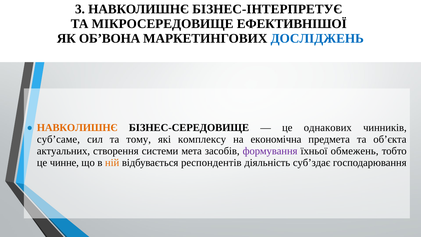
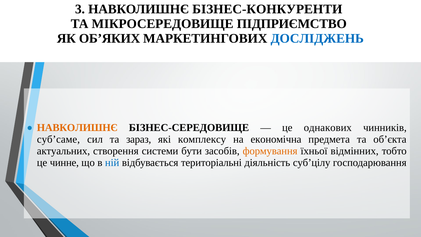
БІЗНЕС-ІНТЕРПРЕТУЄ: БІЗНЕС-ІНТЕРПРЕТУЄ -> БІЗНЕС-КОНКУРЕНТИ (267, 9)
ЕФЕКТИВНІШОЇ: ЕФЕКТИВНІШОЇ -> ПІДПРИЄМСТВО (292, 24)
ОБ’ВОНА: ОБ’ВОНА -> ОБ’ЯКИХ (110, 38)
тому: тому -> зараз (139, 139)
мета: мета -> бути (192, 151)
формування colour: purple -> orange (270, 151)
обмежень: обмежень -> відмінних (355, 151)
ній colour: orange -> blue (112, 163)
респондентів: респондентів -> територіальні (211, 163)
суб’здає: суб’здає -> суб’цілу (312, 163)
